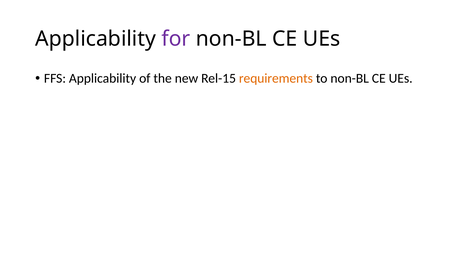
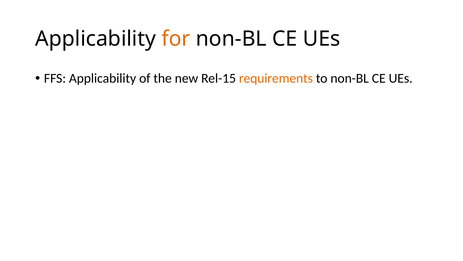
for colour: purple -> orange (176, 39)
